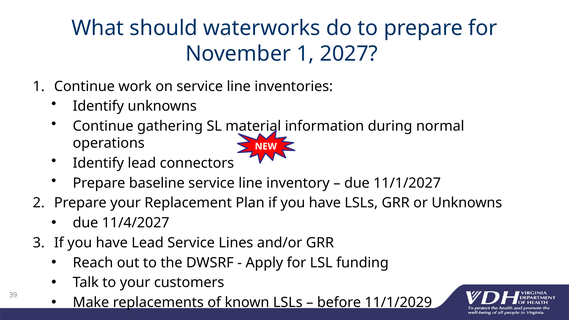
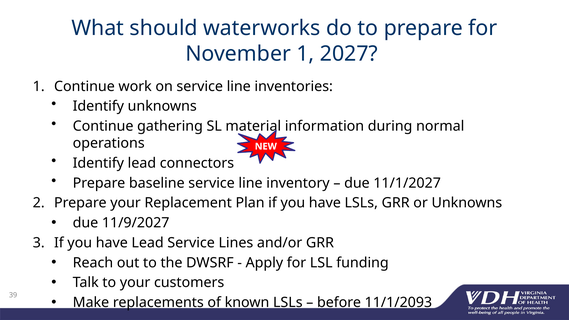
11/4/2027: 11/4/2027 -> 11/9/2027 (136, 223)
11/1/2029: 11/1/2029 -> 11/1/2093 (398, 303)
